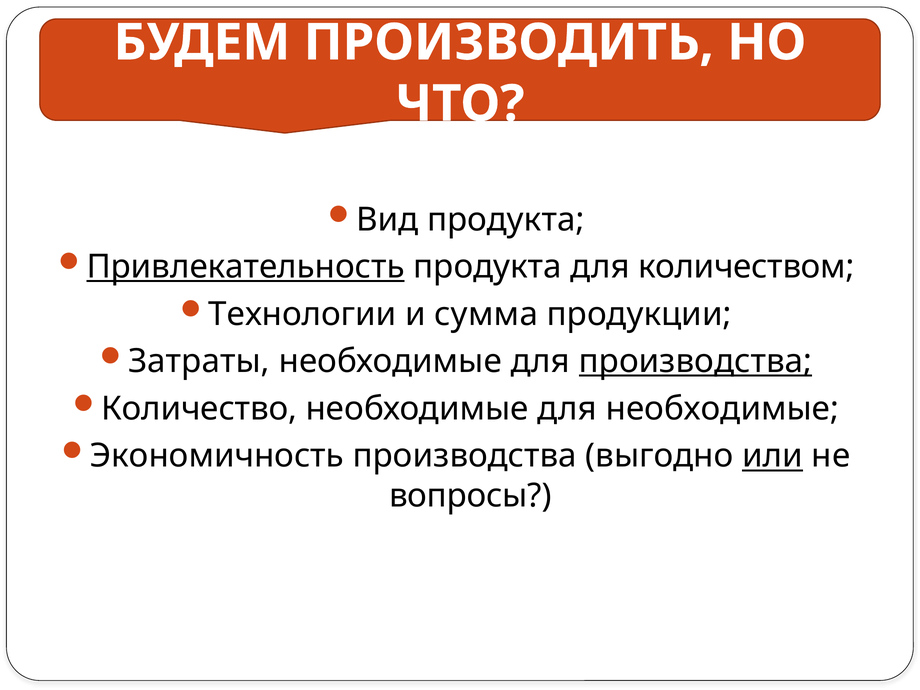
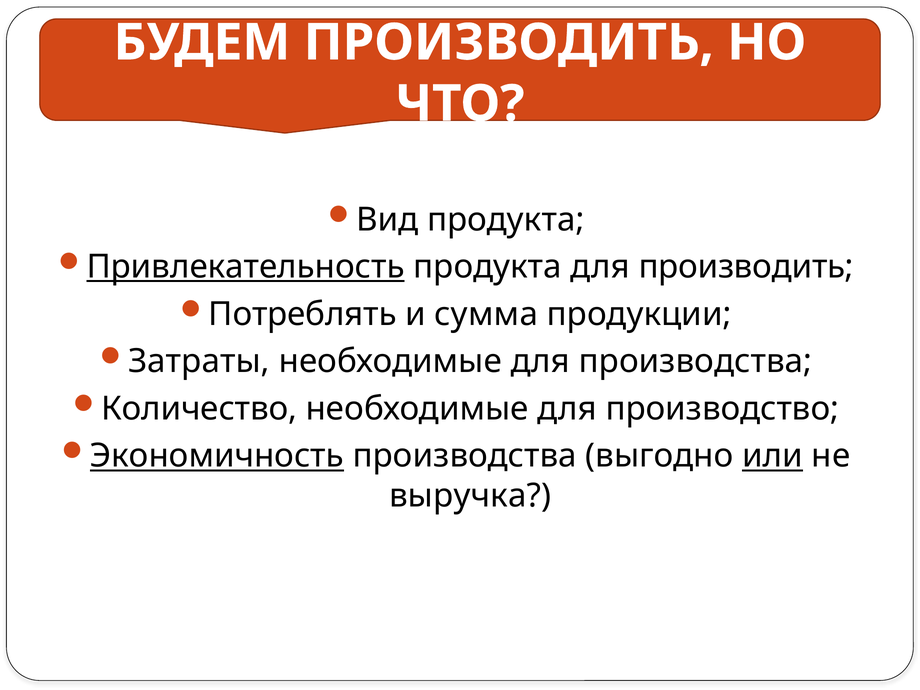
для количеством: количеством -> производить (746, 267)
Технологии: Технологии -> Потреблять (303, 314)
производства underline: present -> none (695, 361)
для необходимые: необходимые -> производство (722, 409)
Экономичность underline: none -> present (217, 456)
вопросы: вопросы -> выручка (470, 496)
